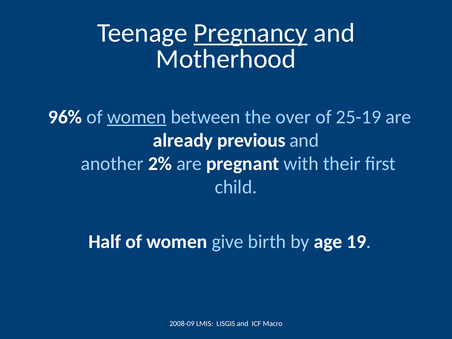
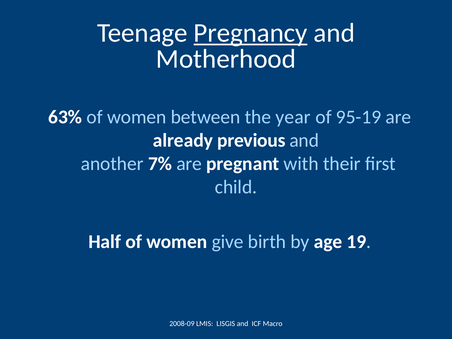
96%: 96% -> 63% (65, 117)
women underline: present -> none (137, 117)
over: over -> year (293, 117)
25-19: 25-19 -> 95-19 (359, 117)
2%: 2% -> 7% (160, 164)
